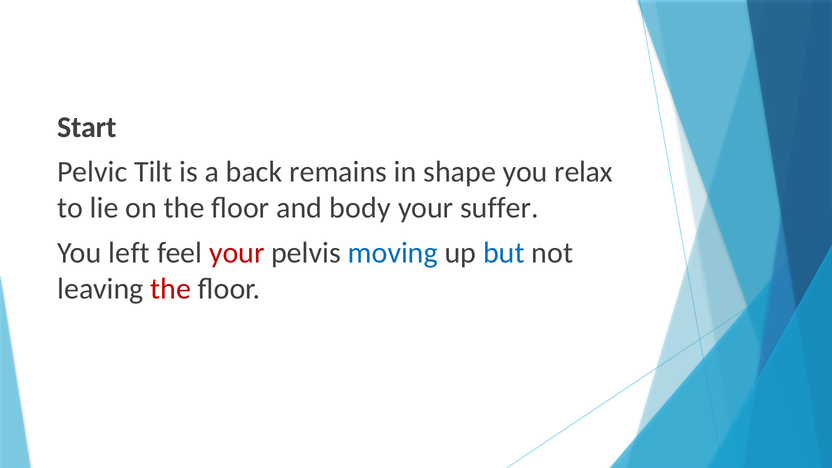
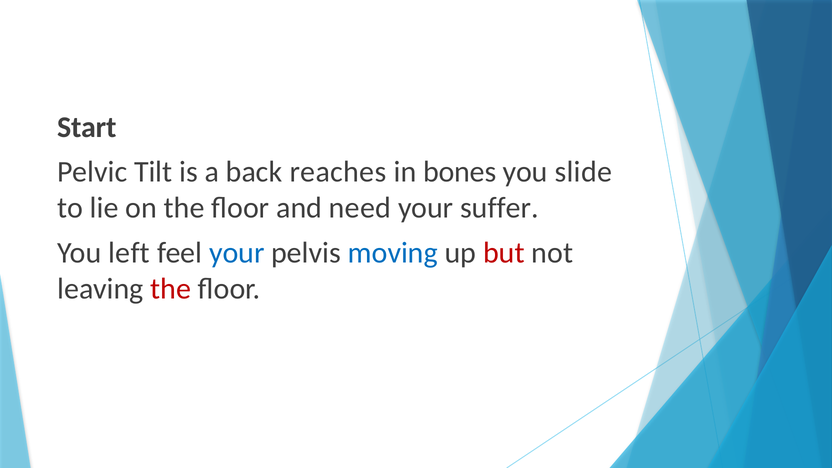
remains: remains -> reaches (338, 172)
shape: shape -> bones (460, 172)
relax: relax -> slide (583, 172)
body: body -> need (360, 208)
your colour: red -> blue (237, 253)
but colour: blue -> red (504, 253)
